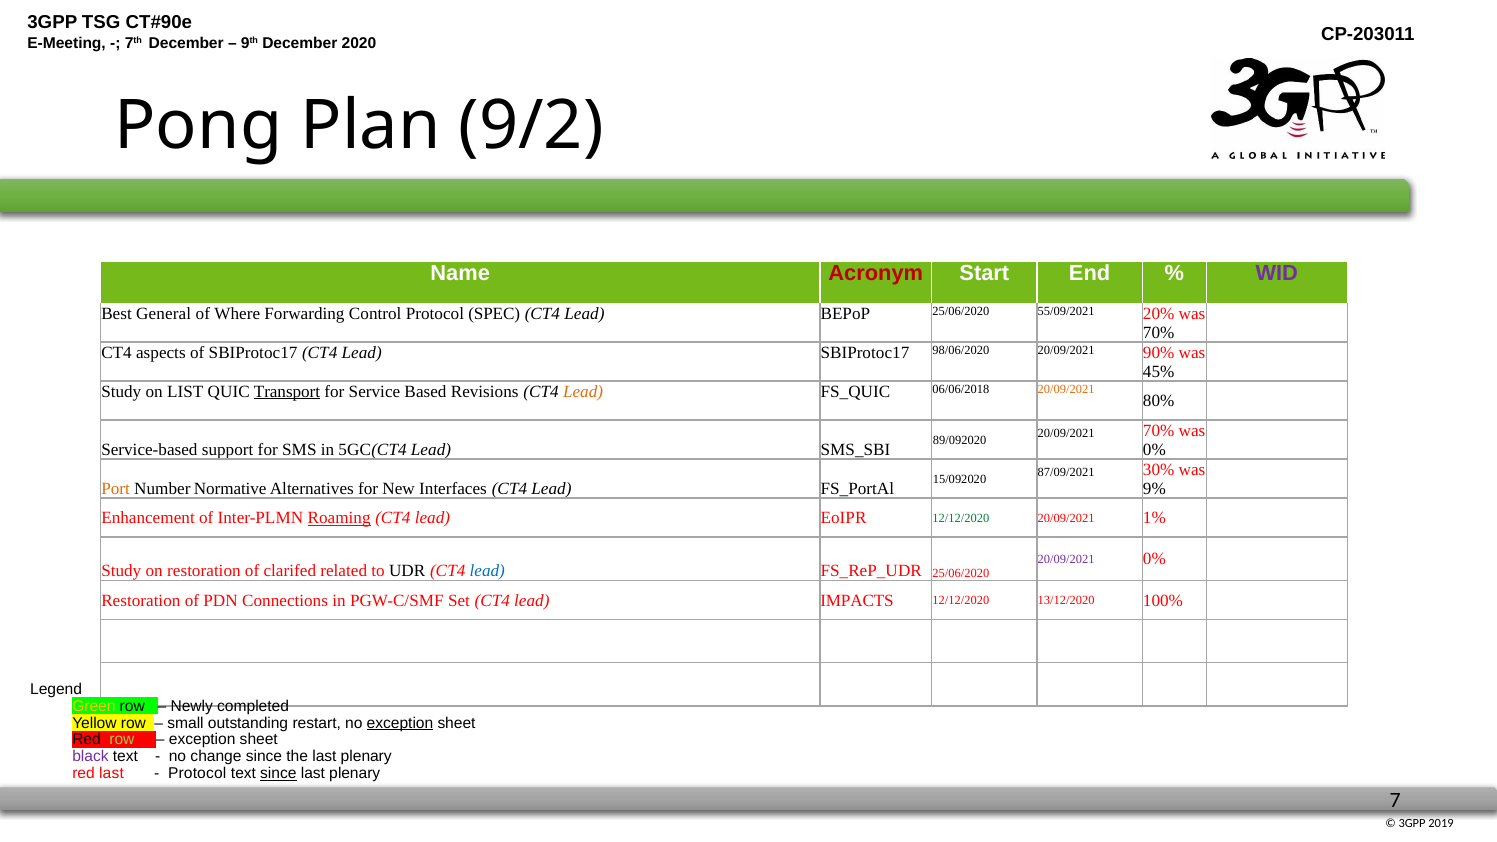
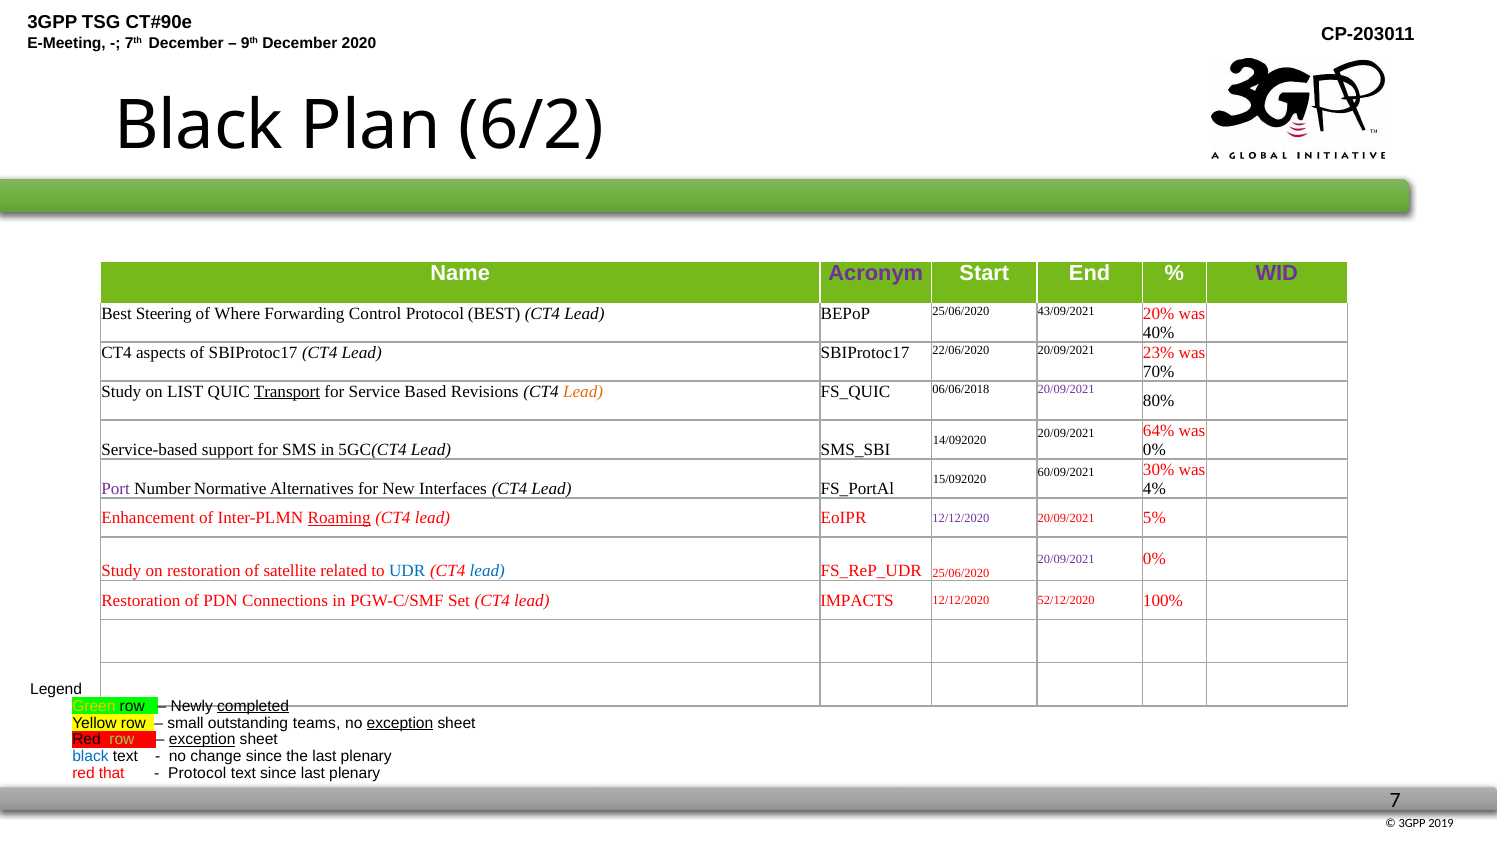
Pong: Pong -> Black (199, 126)
9/2: 9/2 -> 6/2 (531, 126)
Acronym colour: red -> purple (876, 274)
General: General -> Steering (164, 314)
Protocol SPEC: SPEC -> BEST (494, 314)
55/09/2021: 55/09/2021 -> 43/09/2021 (1066, 311)
70%: 70% -> 40% (1159, 333)
98/06/2020: 98/06/2020 -> 22/06/2020 (961, 350)
90%: 90% -> 23% (1159, 353)
45%: 45% -> 70% (1159, 372)
20/09/2021 colour: orange -> purple (1066, 389)
20/09/2021 70%: 70% -> 64% (1159, 431)
89/092020: 89/092020 -> 14/092020 (960, 440)
87/09/2021: 87/09/2021 -> 60/09/2021 (1066, 472)
9%: 9% -> 4% (1154, 489)
Port colour: orange -> purple (116, 489)
12/12/2020 colour: green -> purple (961, 518)
1%: 1% -> 5% (1154, 518)
clarifed: clarifed -> satellite (290, 571)
UDR colour: black -> blue (407, 571)
13/12/2020: 13/12/2020 -> 52/12/2020 (1066, 601)
completed underline: none -> present (253, 706)
restart: restart -> teams (317, 723)
exception underline: none -> present (202, 740)
black colour: purple -> blue (90, 757)
red last: last -> that (112, 774)
since underline: present -> none (278, 774)
